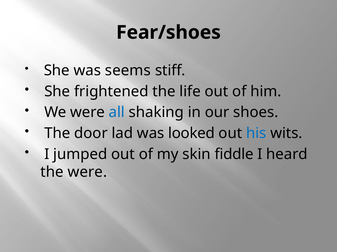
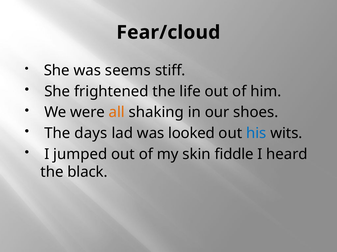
Fear/shoes: Fear/shoes -> Fear/cloud (168, 33)
all colour: blue -> orange (117, 113)
door: door -> days (91, 134)
the were: were -> black (87, 173)
